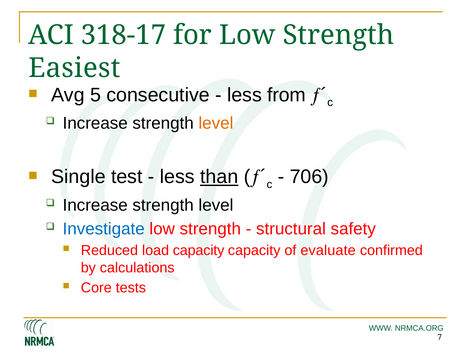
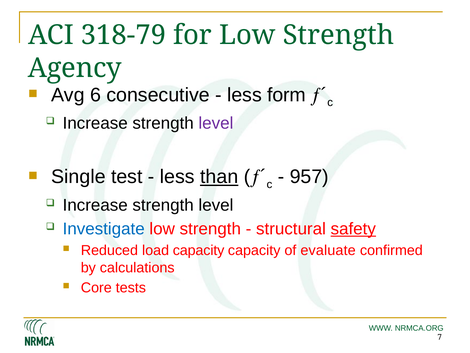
318-17: 318-17 -> 318-79 (124, 35)
Easiest: Easiest -> Agency (75, 68)
5: 5 -> 6 (95, 95)
from: from -> form (286, 95)
level colour: orange -> purple (216, 123)
706: 706 -> 957 (309, 177)
safety underline: none -> present (353, 229)
